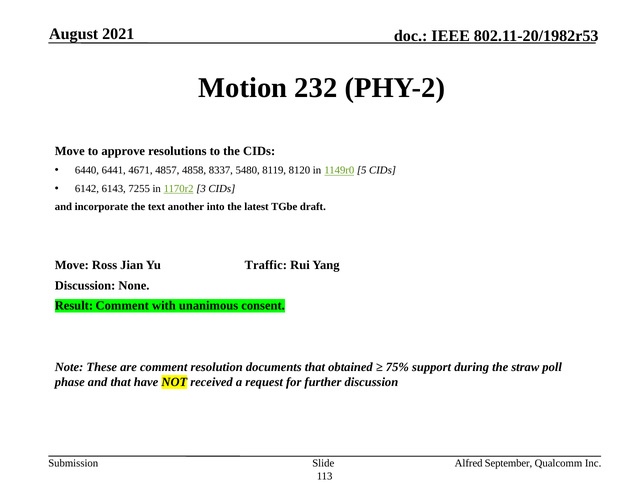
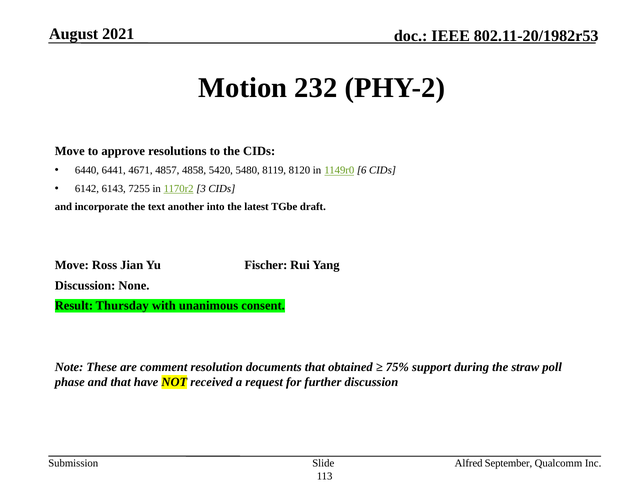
8337: 8337 -> 5420 (221, 170)
5: 5 -> 6 (362, 170)
Traffic: Traffic -> Fischer (266, 265)
Result Comment: Comment -> Thursday (122, 306)
